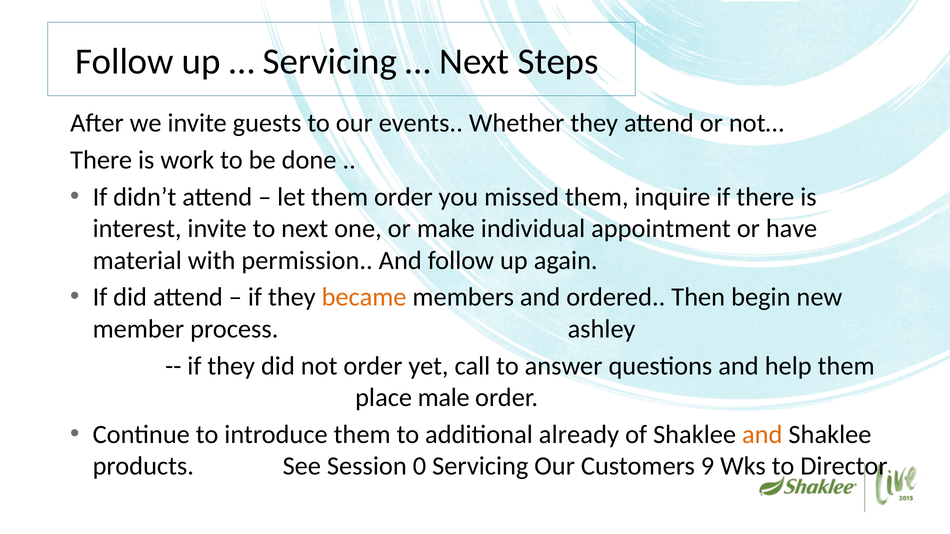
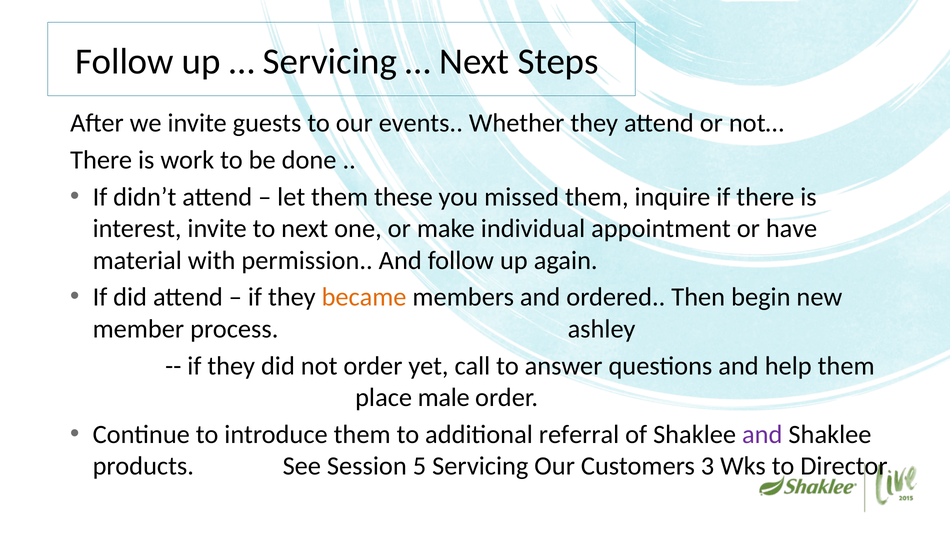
them order: order -> these (403, 197)
already: already -> referral (579, 435)
and colour: orange -> purple (762, 435)
0: 0 -> 5 (419, 466)
9: 9 -> 3 (707, 466)
